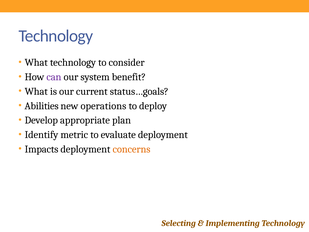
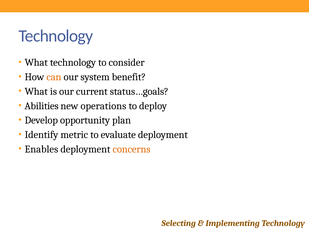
can colour: purple -> orange (54, 77)
appropriate: appropriate -> opportunity (85, 120)
Impacts: Impacts -> Enables (41, 149)
